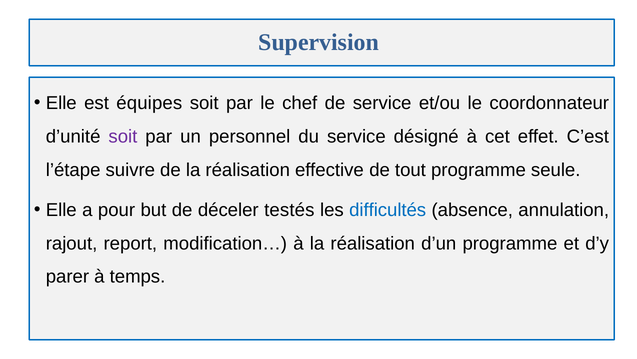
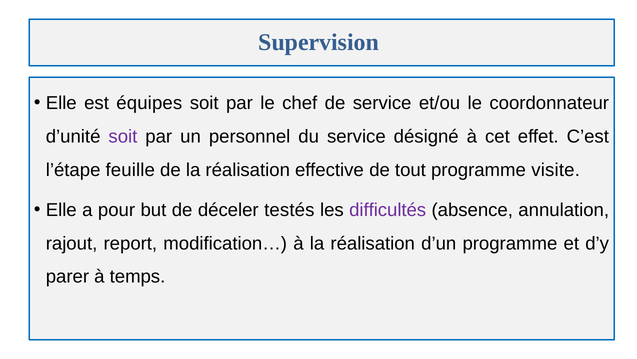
suivre: suivre -> feuille (130, 170)
seule: seule -> visite (556, 170)
difficultés colour: blue -> purple (388, 210)
